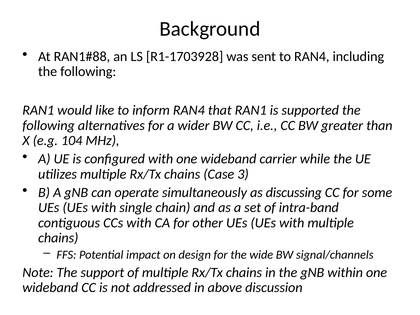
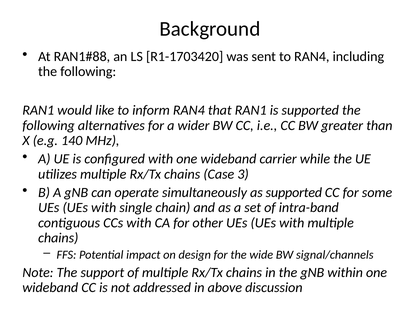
R1-1703928: R1-1703928 -> R1-1703420 (185, 57)
104: 104 -> 140 (72, 140)
as discussing: discussing -> supported (294, 193)
